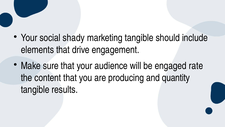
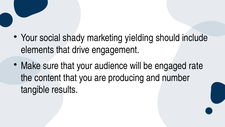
marketing tangible: tangible -> yielding (139, 38)
quantity: quantity -> number (176, 77)
